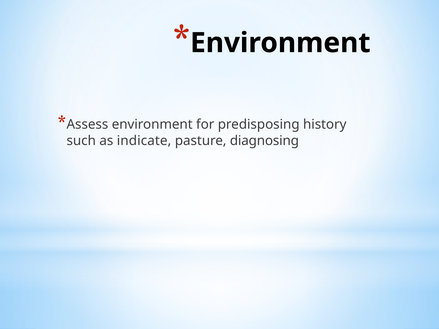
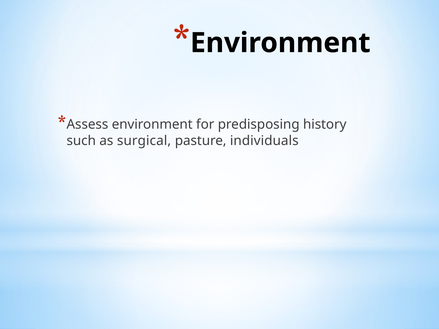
indicate: indicate -> surgical (144, 141)
diagnosing: diagnosing -> individuals (264, 141)
